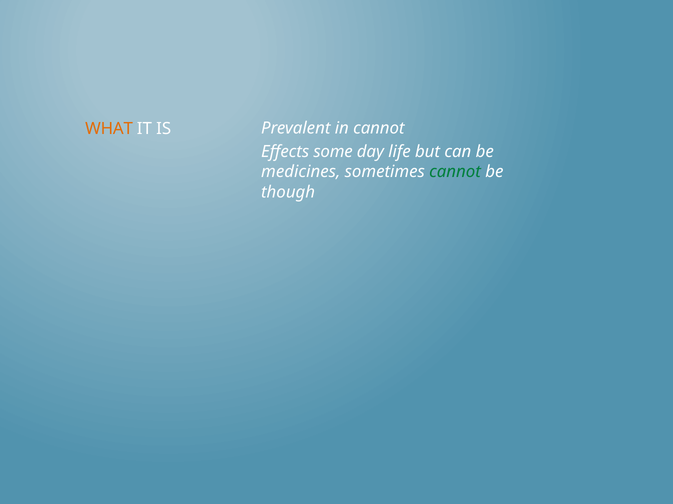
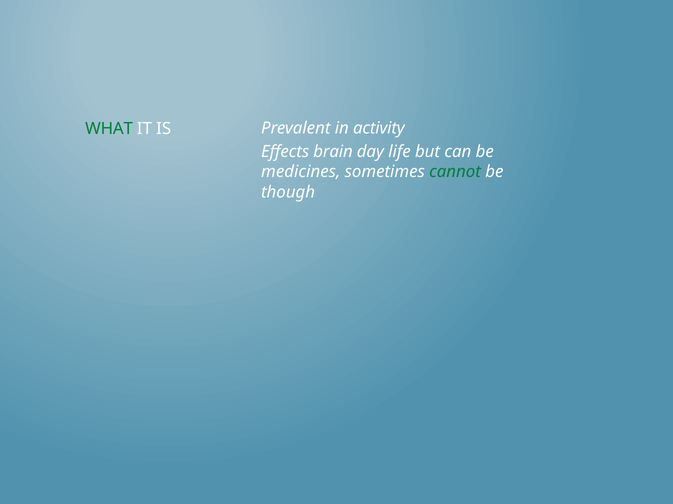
in cannot: cannot -> activity (379, 128)
WHAT colour: orange -> green (109, 129)
some: some -> brain (333, 152)
